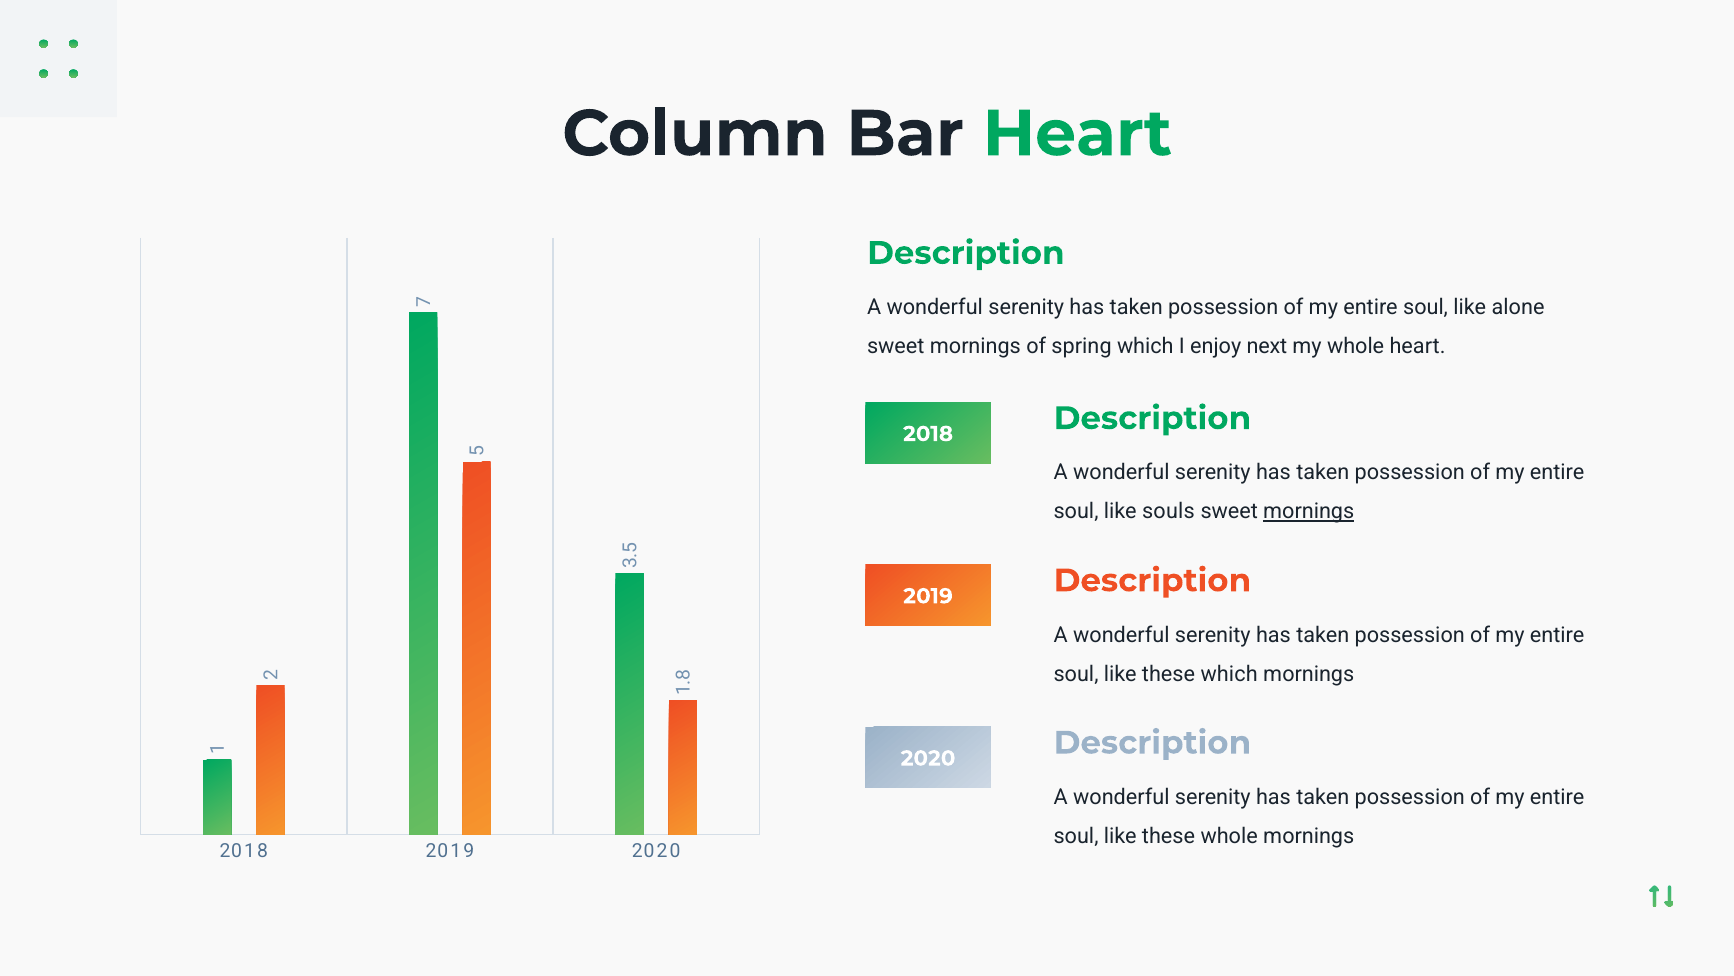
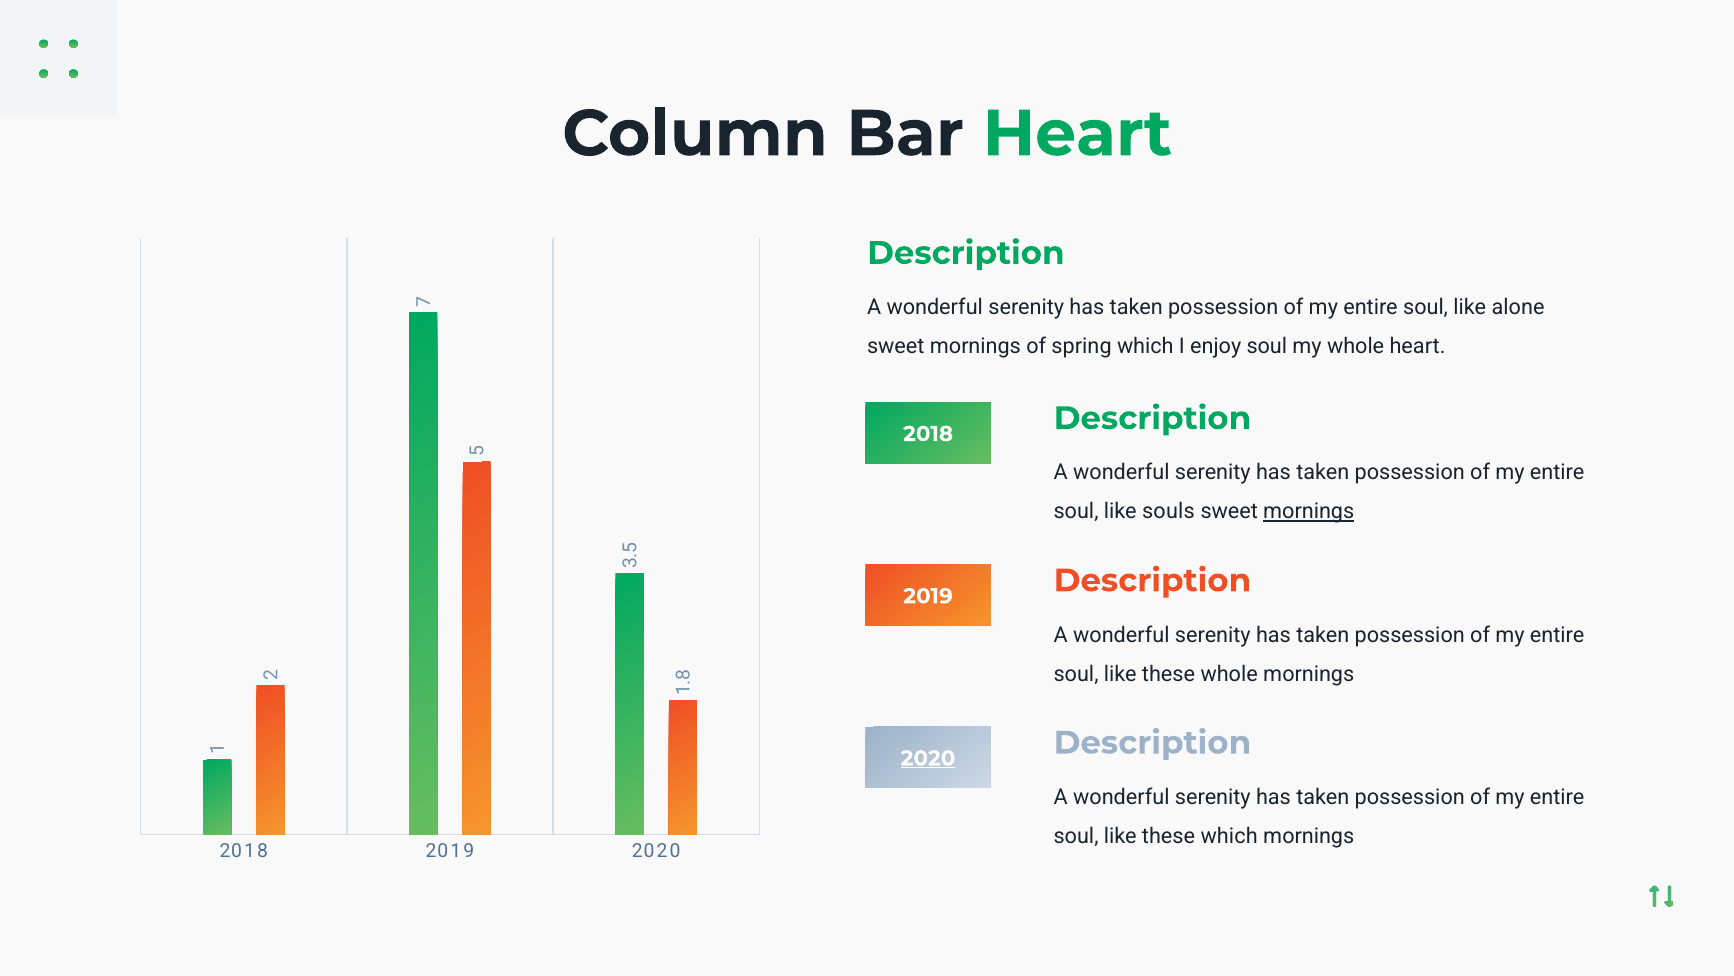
enjoy next: next -> soul (1267, 346)
these which: which -> whole (1229, 673)
2020 underline: none -> present (928, 758)
these whole: whole -> which (1229, 836)
